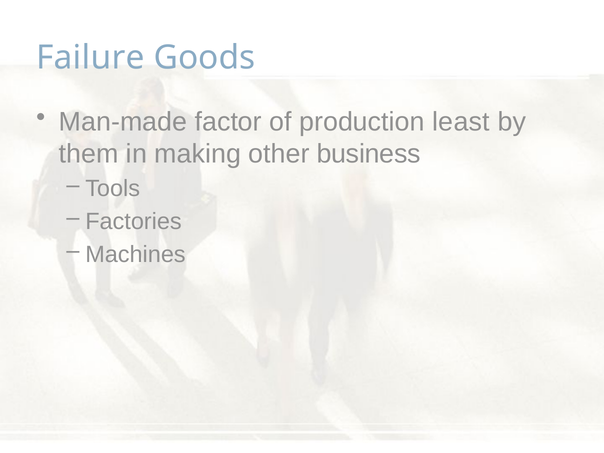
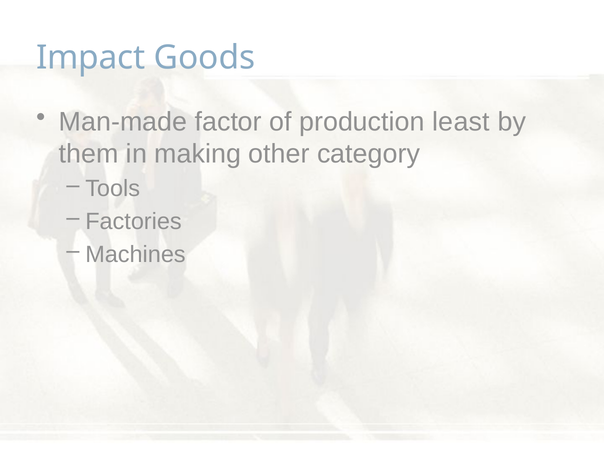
Failure: Failure -> Impact (91, 58)
business: business -> category (369, 154)
